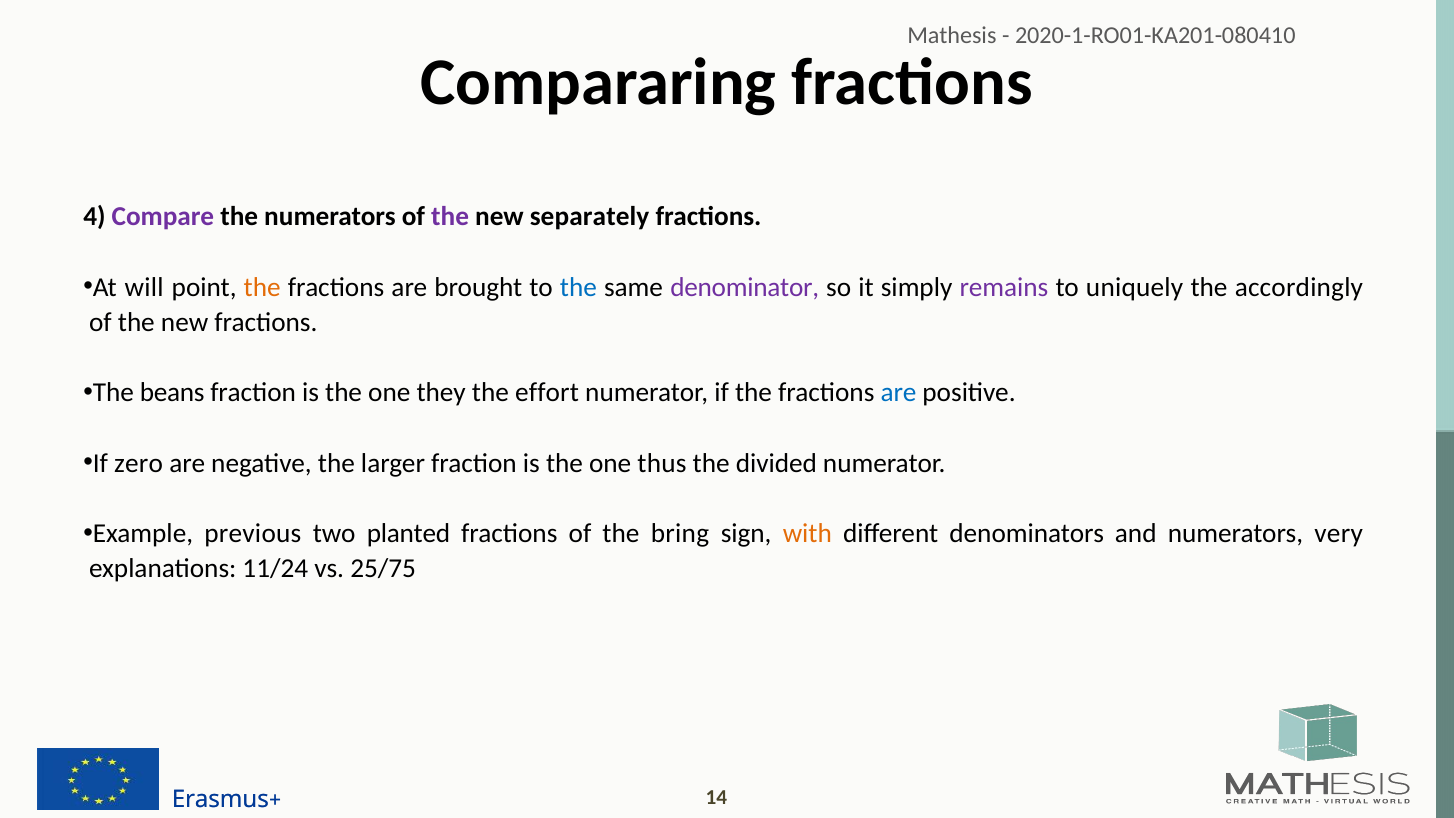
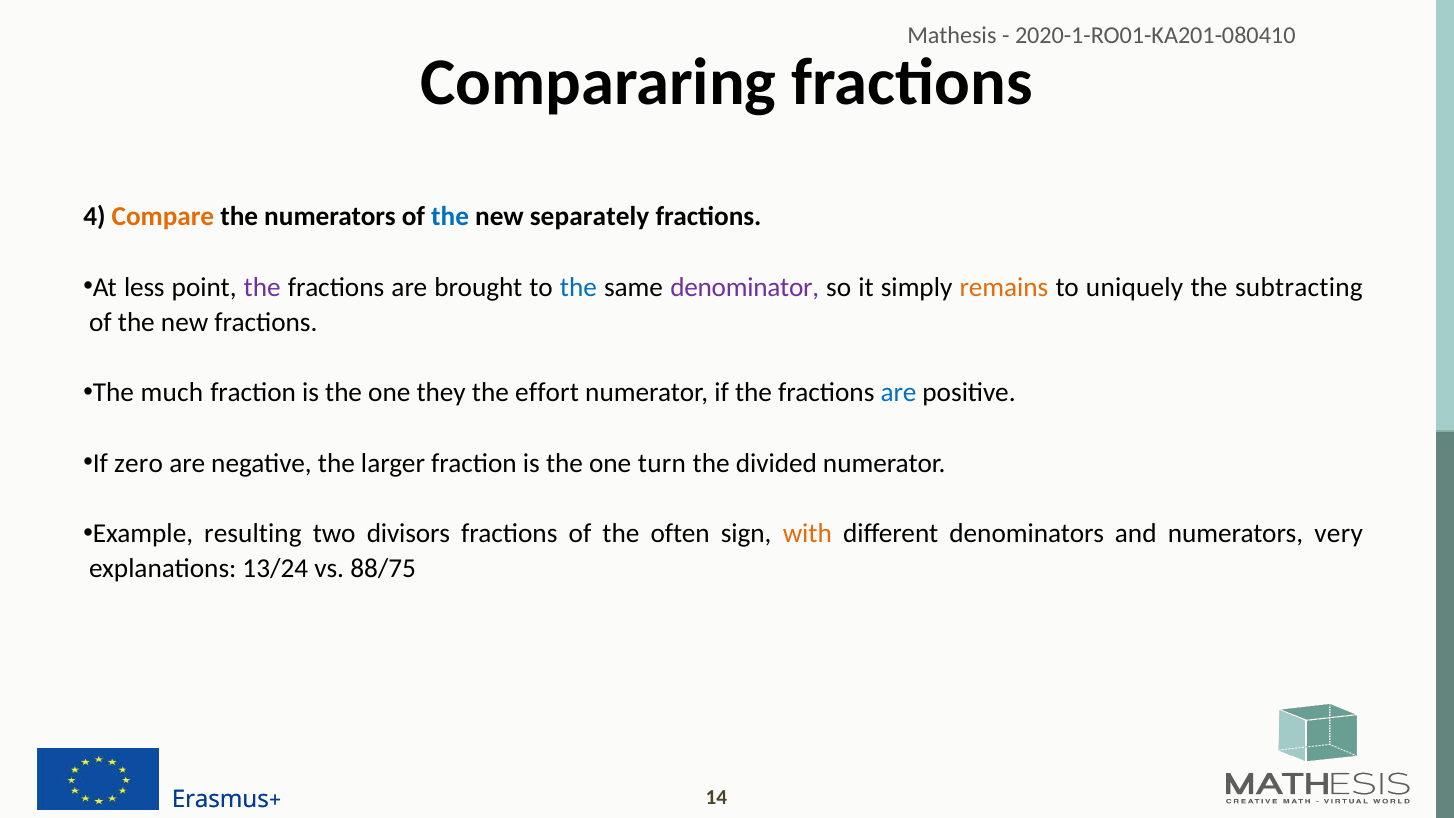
Compare colour: purple -> orange (163, 217)
the colour: purple -> blue (450, 217)
will: will -> less (144, 287)
the colour: orange -> purple (262, 287)
remains colour: purple -> orange (1004, 287)
accordingly: accordingly -> subtracting (1299, 287)
beans: beans -> much (172, 393)
thus: thus -> turn (662, 463)
previous: previous -> resulting (253, 534)
planted: planted -> divisors (408, 534)
bring: bring -> often (680, 534)
11/24: 11/24 -> 13/24 (275, 569)
25/75: 25/75 -> 88/75 (383, 569)
